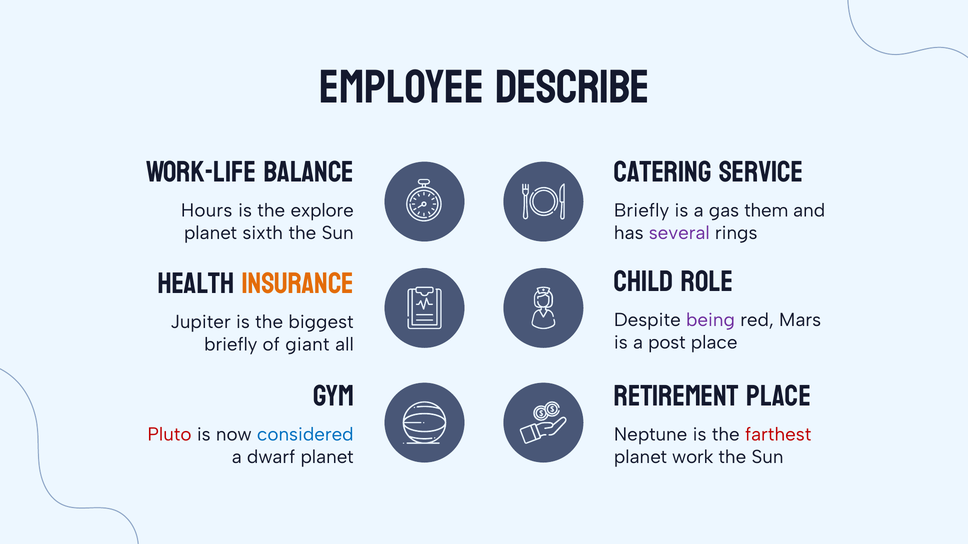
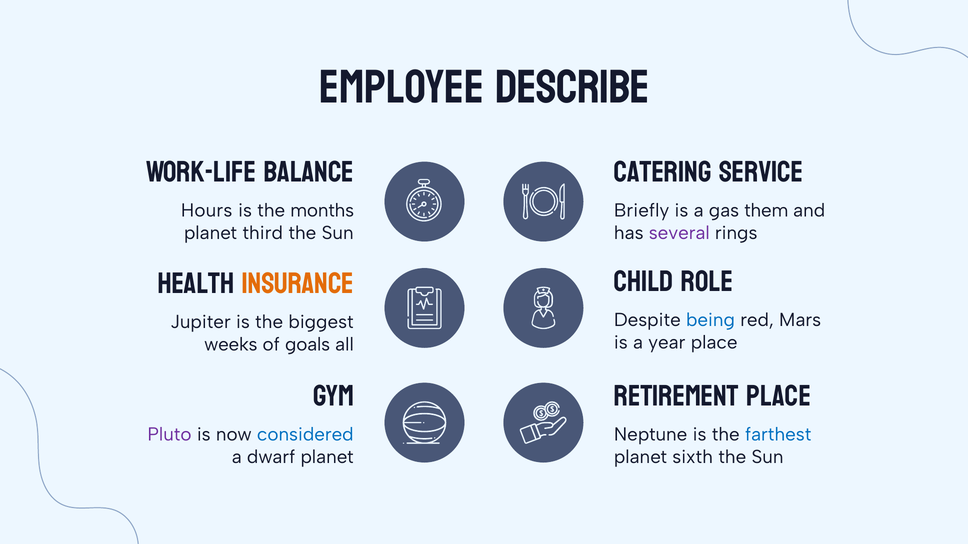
explore: explore -> months (322, 211)
sixth: sixth -> third (263, 233)
being colour: purple -> blue (710, 320)
post: post -> year (667, 343)
briefly: briefly -> weeks (231, 345)
giant: giant -> goals (308, 345)
Pluto colour: red -> purple (170, 435)
farthest colour: red -> blue (778, 435)
work: work -> sixth (693, 457)
